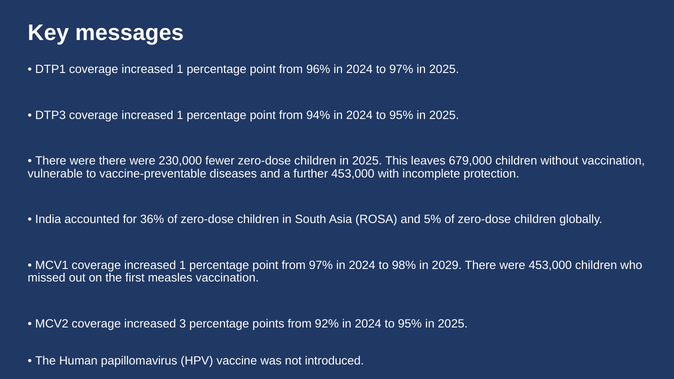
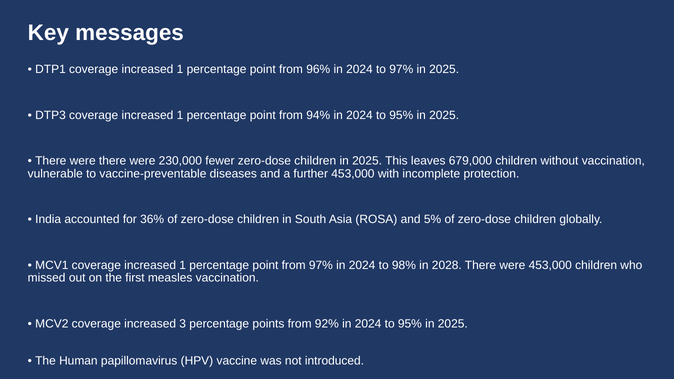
2029: 2029 -> 2028 (447, 265)
